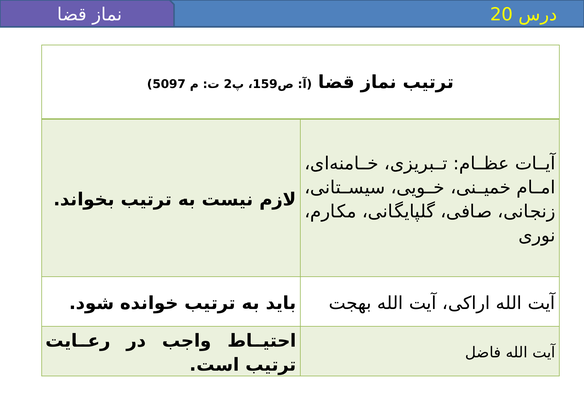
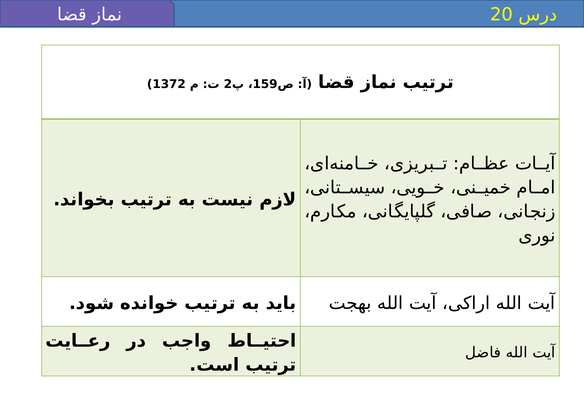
5097: 5097 -> 1372 (169, 84)
